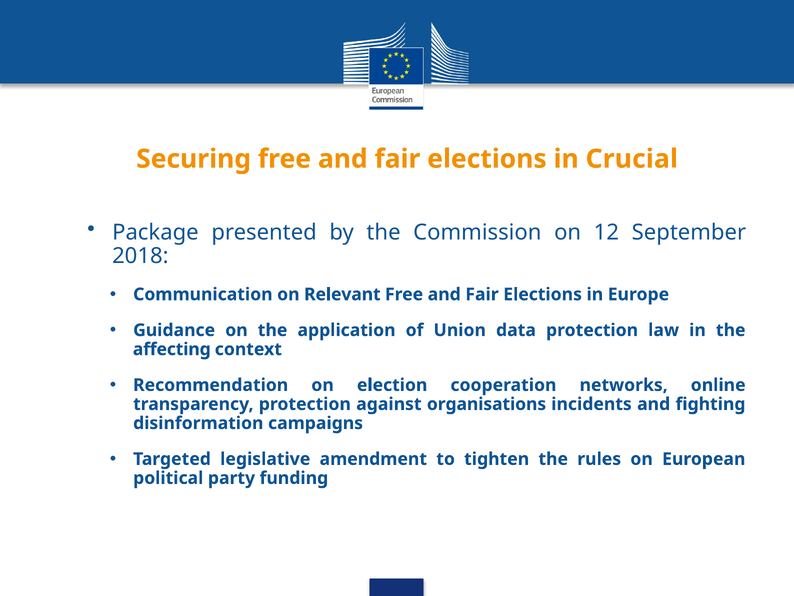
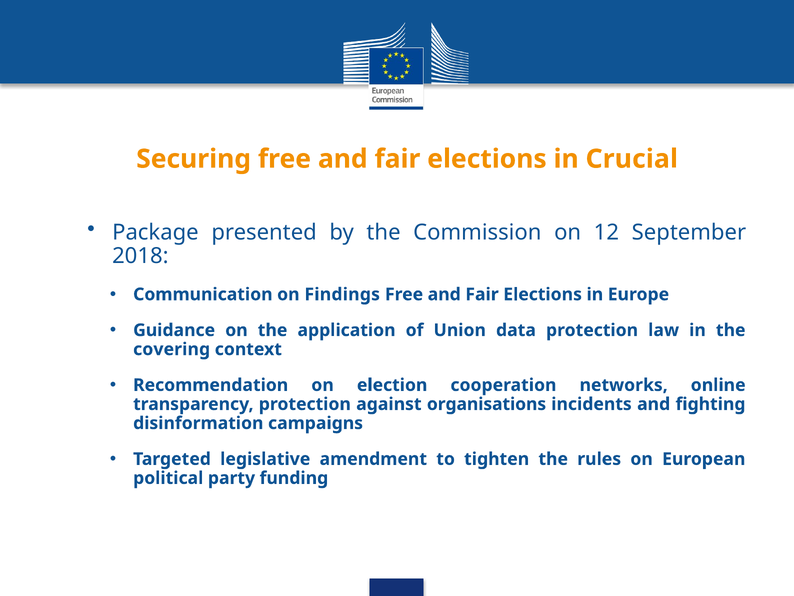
Relevant: Relevant -> Findings (342, 294)
affecting: affecting -> covering (172, 349)
